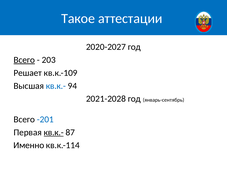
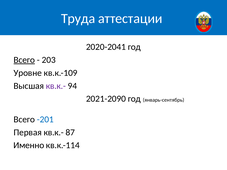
Такое: Такое -> Труда (78, 19)
2020-2027: 2020-2027 -> 2020-2041 (106, 47)
Решает: Решает -> Уровне (28, 73)
кв.к.- colour: blue -> purple (56, 86)
2021-2028: 2021-2028 -> 2021-2090 (106, 99)
кв.к.- underline: present -> none (54, 133)
